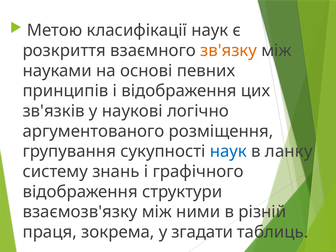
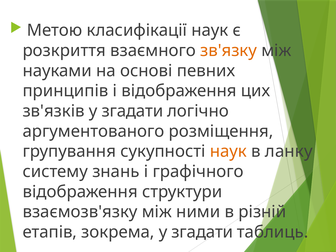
зв'язків у наукові: наукові -> згадати (132, 111)
наук colour: blue -> orange (228, 151)
праця: праця -> етапів (50, 232)
